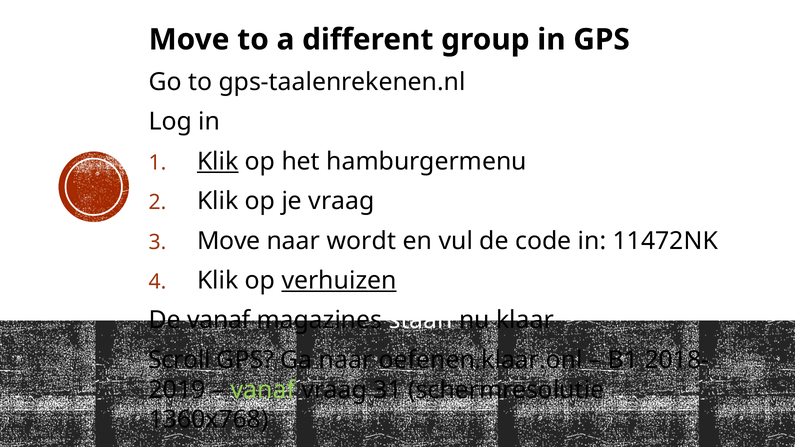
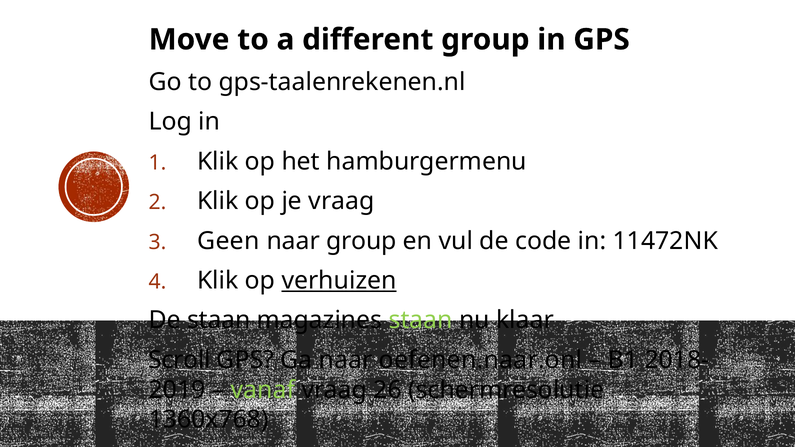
Klik underline: present -> none (218, 161)
Move: Move -> Geen (228, 241)
naar wordt: wordt -> group (362, 241)
De vanaf: vanaf -> staan (219, 320)
staan colour: white -> light green (421, 320)
oefenen.klaar.onl: oefenen.klaar.onl -> oefenen.naar.onl (480, 360)
31: 31 -> 26 (388, 390)
